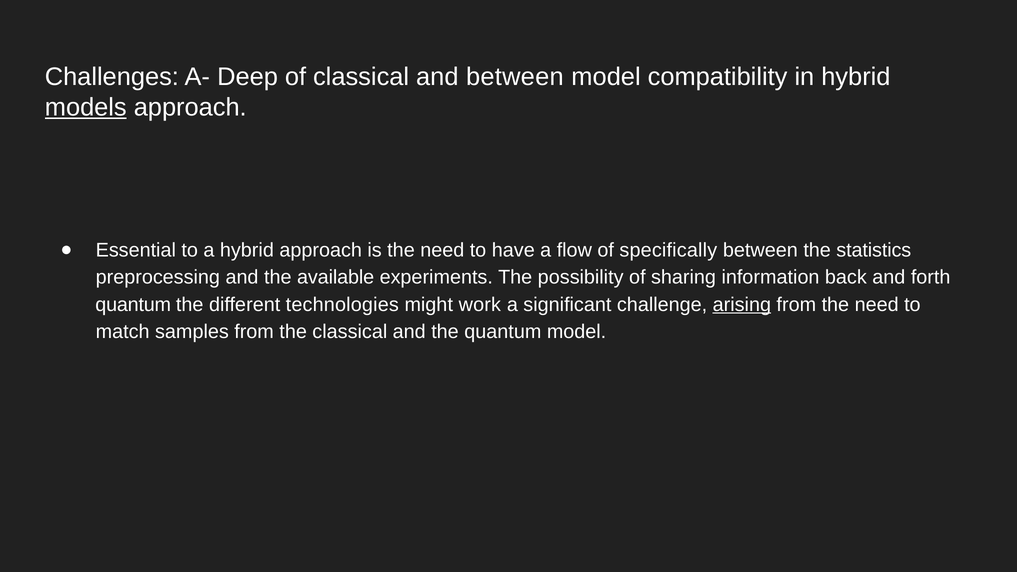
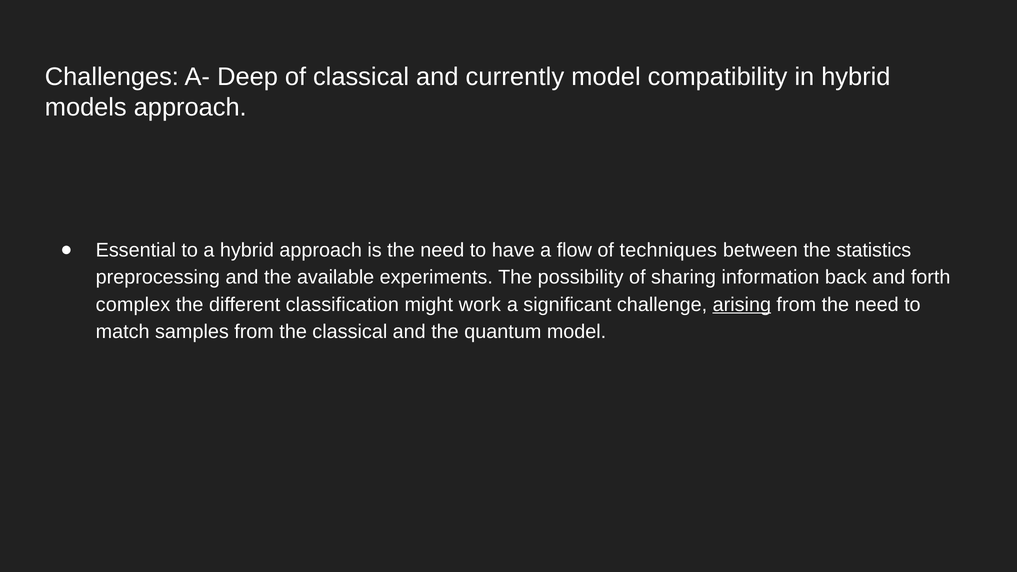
and between: between -> currently (515, 77)
models underline: present -> none (86, 107)
specifically: specifically -> techniques (668, 250)
quantum: quantum -> complex (133, 305)
technologies: technologies -> classification (342, 305)
